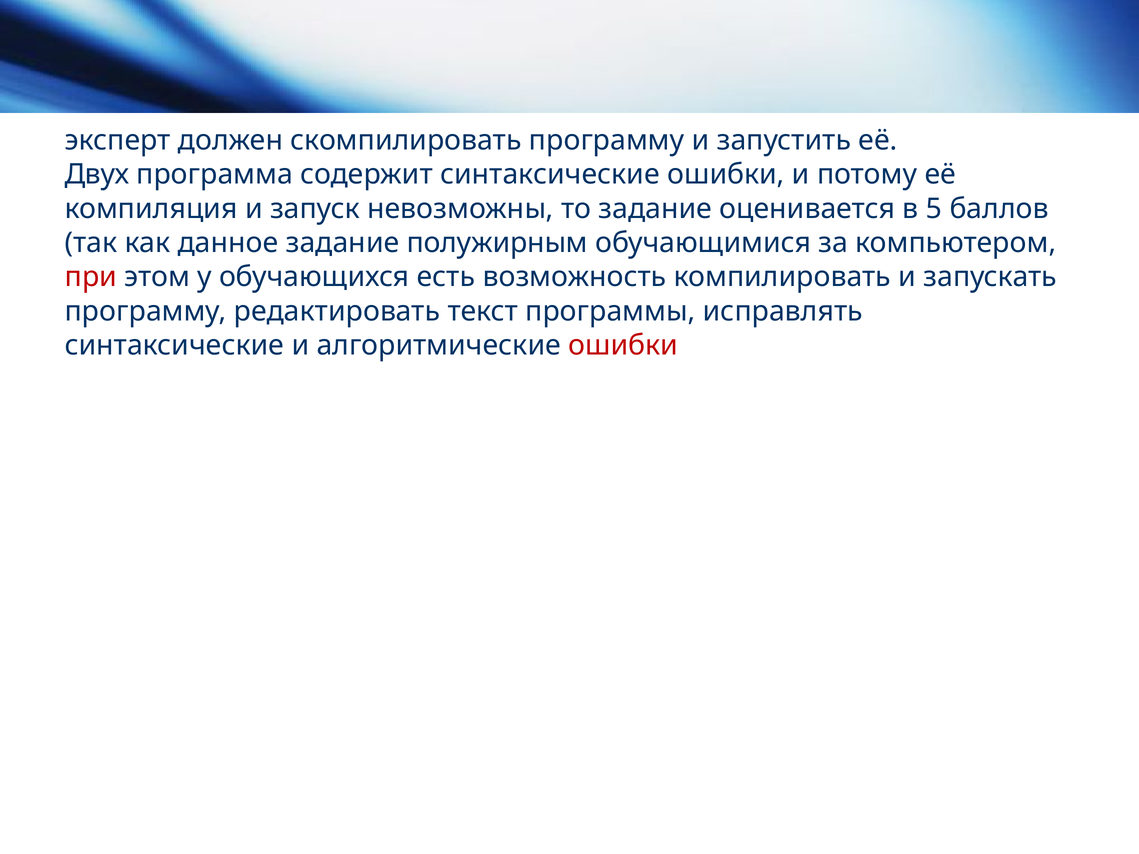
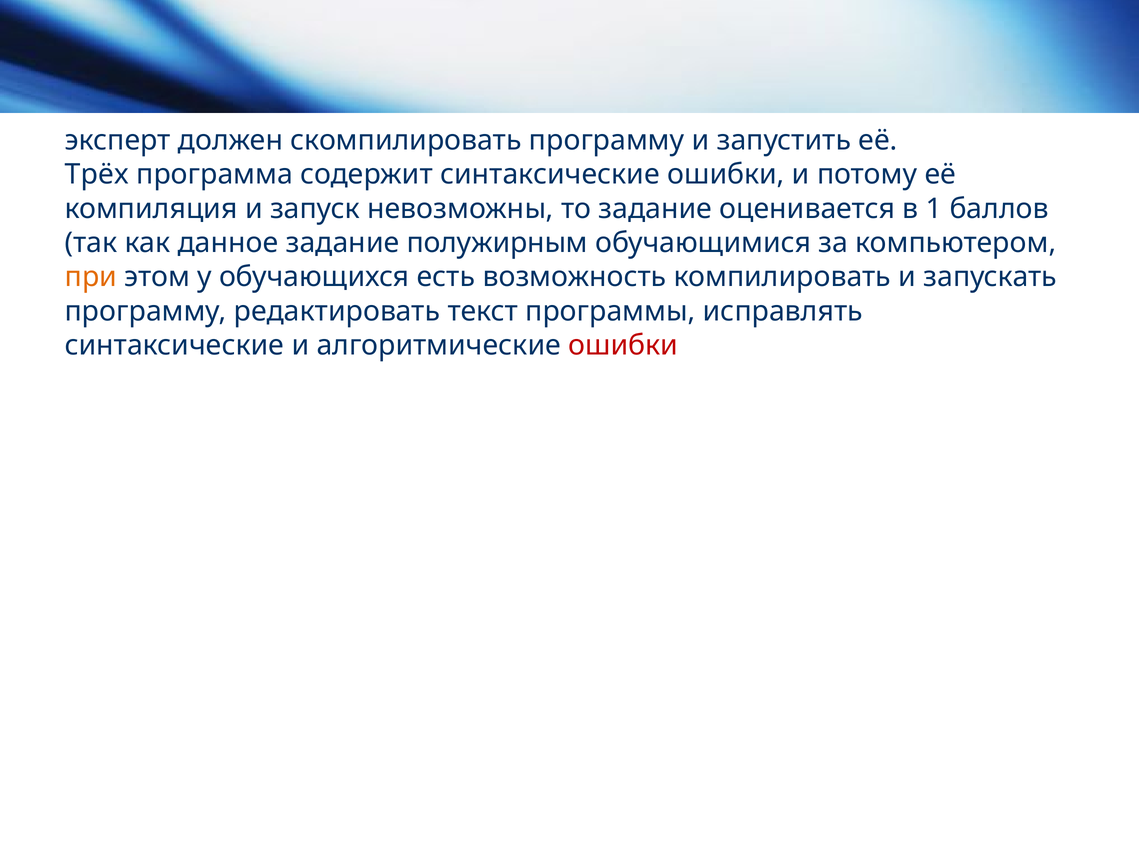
Двух: Двух -> Трёх (97, 175)
5: 5 -> 1 (934, 209)
при colour: red -> orange (91, 277)
